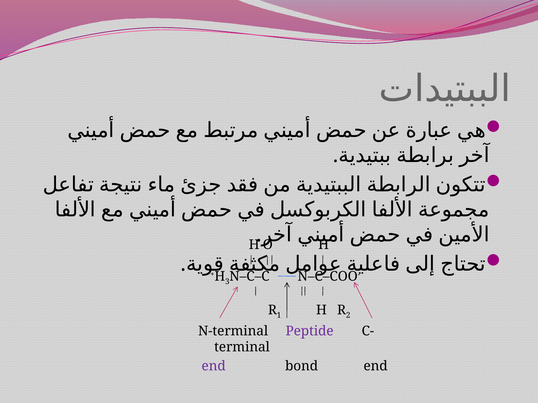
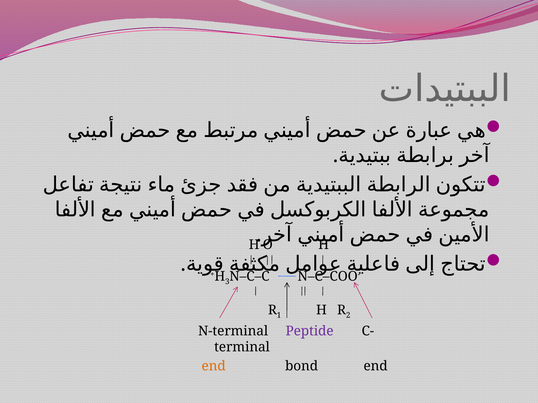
end colour: purple -> orange (214, 366)
